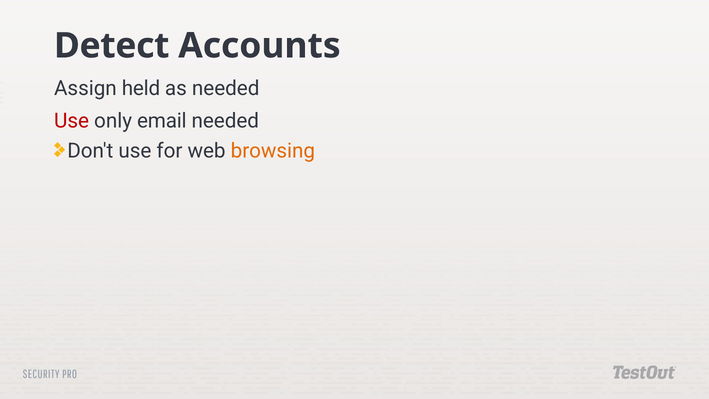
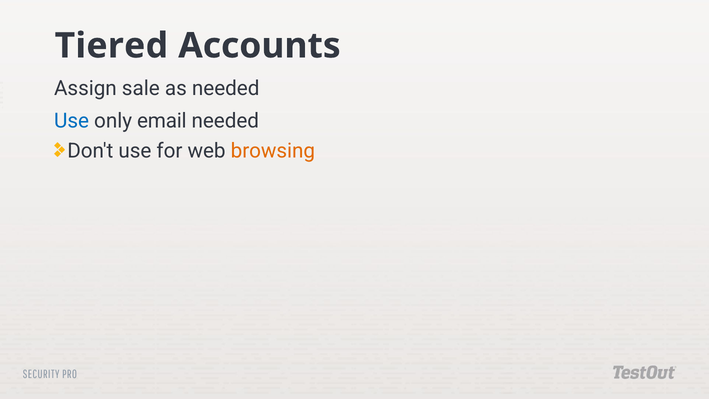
Detect: Detect -> Tiered (111, 46)
held: held -> sale (141, 88)
Use colour: red -> blue (72, 121)
